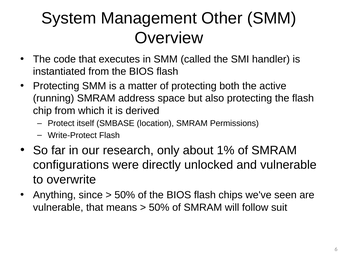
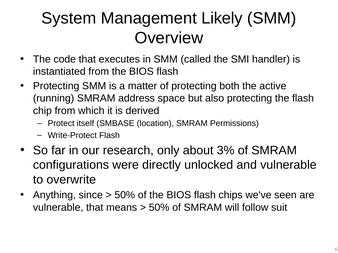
Other: Other -> Likely (222, 18)
1%: 1% -> 3% (226, 151)
